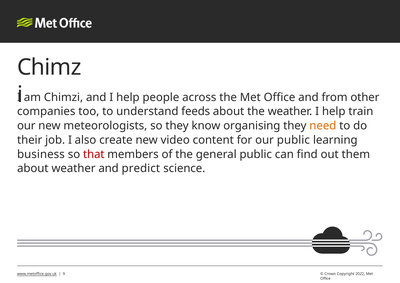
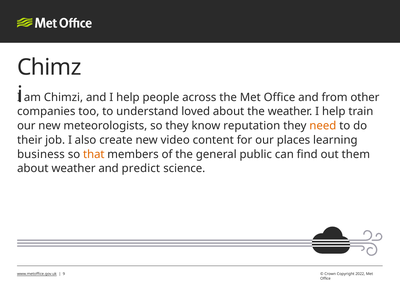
feeds: feeds -> loved (196, 111)
organising: organising -> reputation (252, 126)
our public: public -> places (293, 140)
that colour: red -> orange (94, 154)
